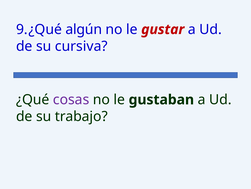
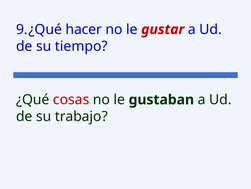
algún: algún -> hacer (84, 29)
cursiva: cursiva -> tiempo (81, 46)
cosas colour: purple -> red (71, 99)
